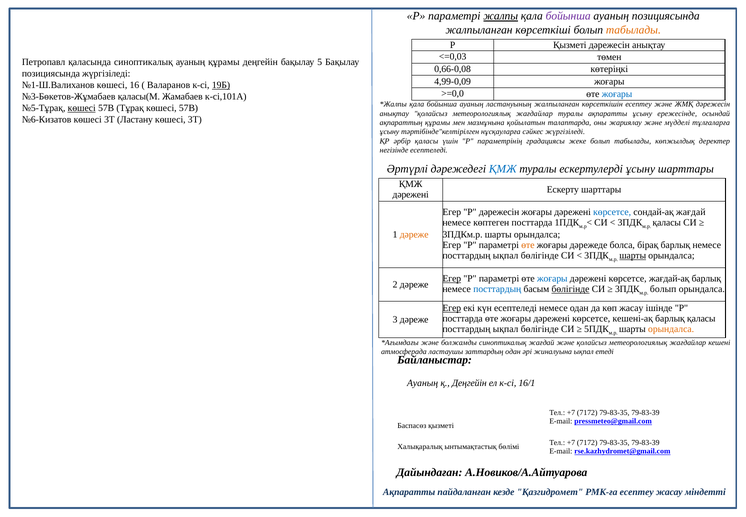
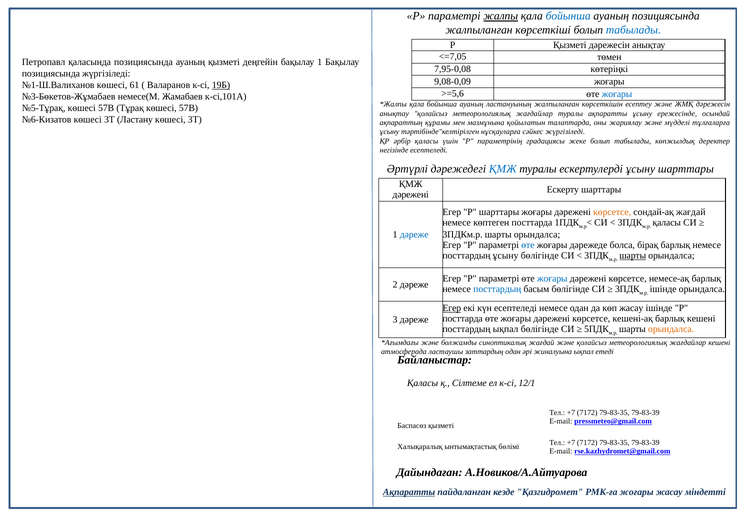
бойынша colour: purple -> blue (568, 16)
табылады colour: orange -> blue (633, 30)
<=0,03: <=0,03 -> <=7,05 (453, 57)
қаласында синоптикалық: синоптикалық -> позициясында (143, 62)
ауаның құрамы: құрамы -> қызметі (224, 62)
бақылау 5: 5 -> 1 (320, 62)
0,66-0,08: 0,66-0,08 -> 7,95-0,08 (453, 69)
4,99-0,09: 4,99-0,09 -> 9,08-0,09 (453, 81)
16: 16 -> 61 (134, 85)
>=0,0: >=0,0 -> >=5,6 (453, 94)
қаласы(М: қаласы(М -> немесе(М (139, 96)
көшесі underline: present -> none (82, 108)
Р дәрежесін: дәрежесін -> шарттары (499, 212)
көрсетсе colour: blue -> orange (612, 212)
дәреже colour: orange -> blue (414, 234)
өте colour: orange -> blue (528, 245)
ықпал: ықпал -> ұсыну (506, 255)
Егер underline: present -> none (452, 278)
жағдай-ақ: жағдай-ақ -> немесе-ақ (669, 278)
бөлігінде underline: present -> none (570, 289)
болып: болып -> ішінде (663, 289)
барлық қаласы: қаласы -> кешені (701, 318)
Ауаның: Ауаның -> Қаласы (423, 383)
қ Деңгейін: Деңгейін -> Сілтеме (469, 383)
16/1: 16/1 -> 12/1 (527, 383)
Ақпаратты underline: none -> present (409, 492)
РМК-ға есептеу: есептеу -> жоғары (637, 492)
